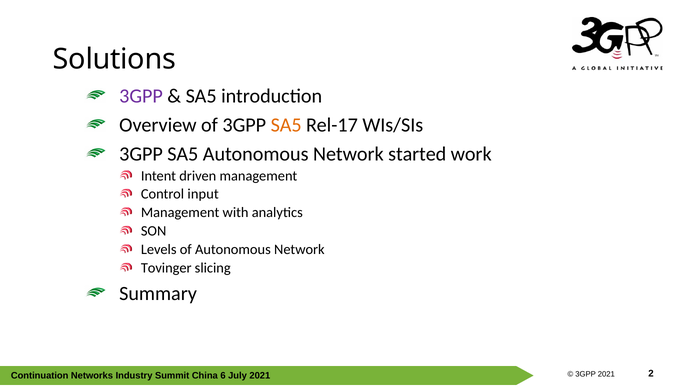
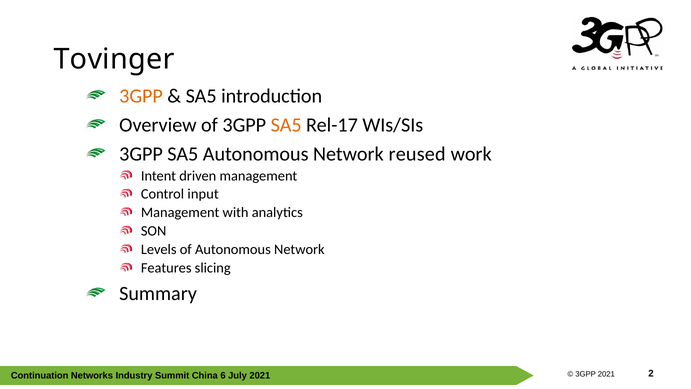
Solutions: Solutions -> Tovinger (114, 59)
3GPP colour: purple -> orange (141, 96)
started: started -> reused (417, 154)
Tovinger: Tovinger -> Features (166, 268)
